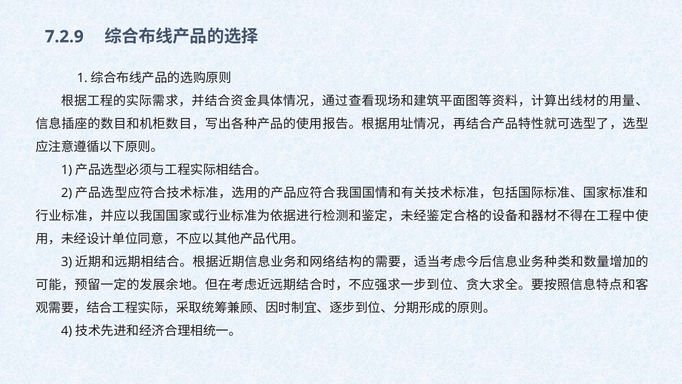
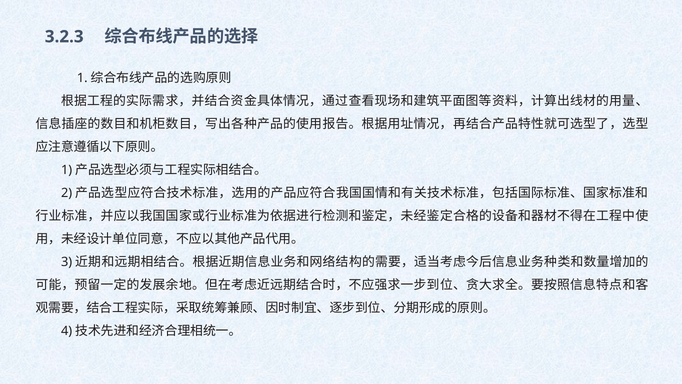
7.2.9: 7.2.9 -> 3.2.3 (64, 37)
